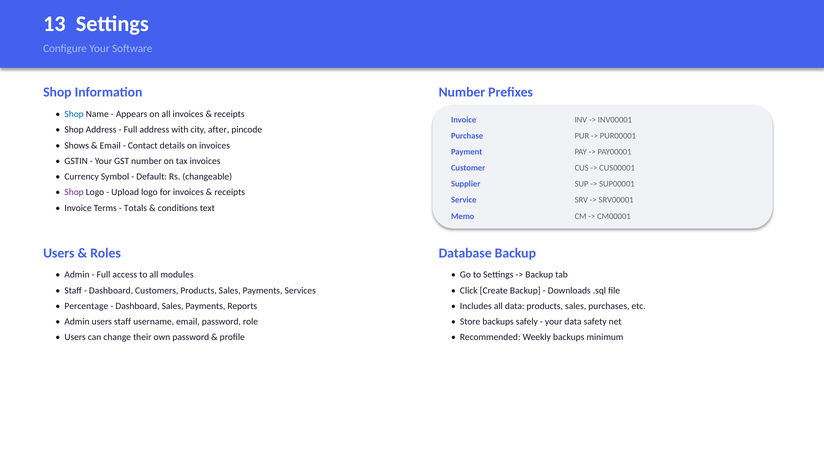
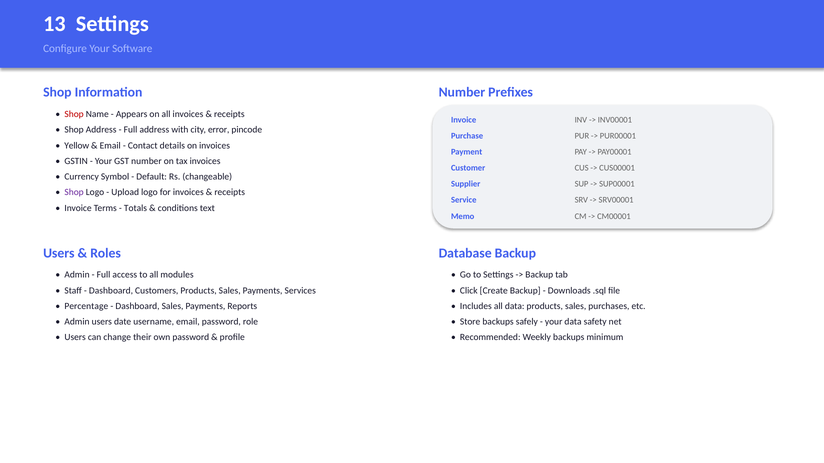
Shop colour: blue -> red (74, 114)
after: after -> error (219, 130)
Shows: Shows -> Yellow (77, 146)
users staff: staff -> date (123, 322)
